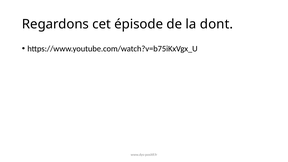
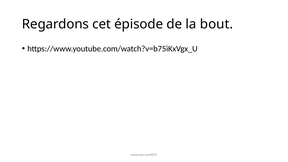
dont: dont -> bout (217, 24)
